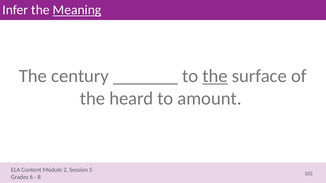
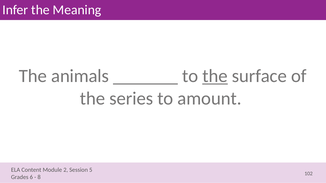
Meaning underline: present -> none (77, 10)
century: century -> animals (80, 76)
heard: heard -> series (131, 99)
